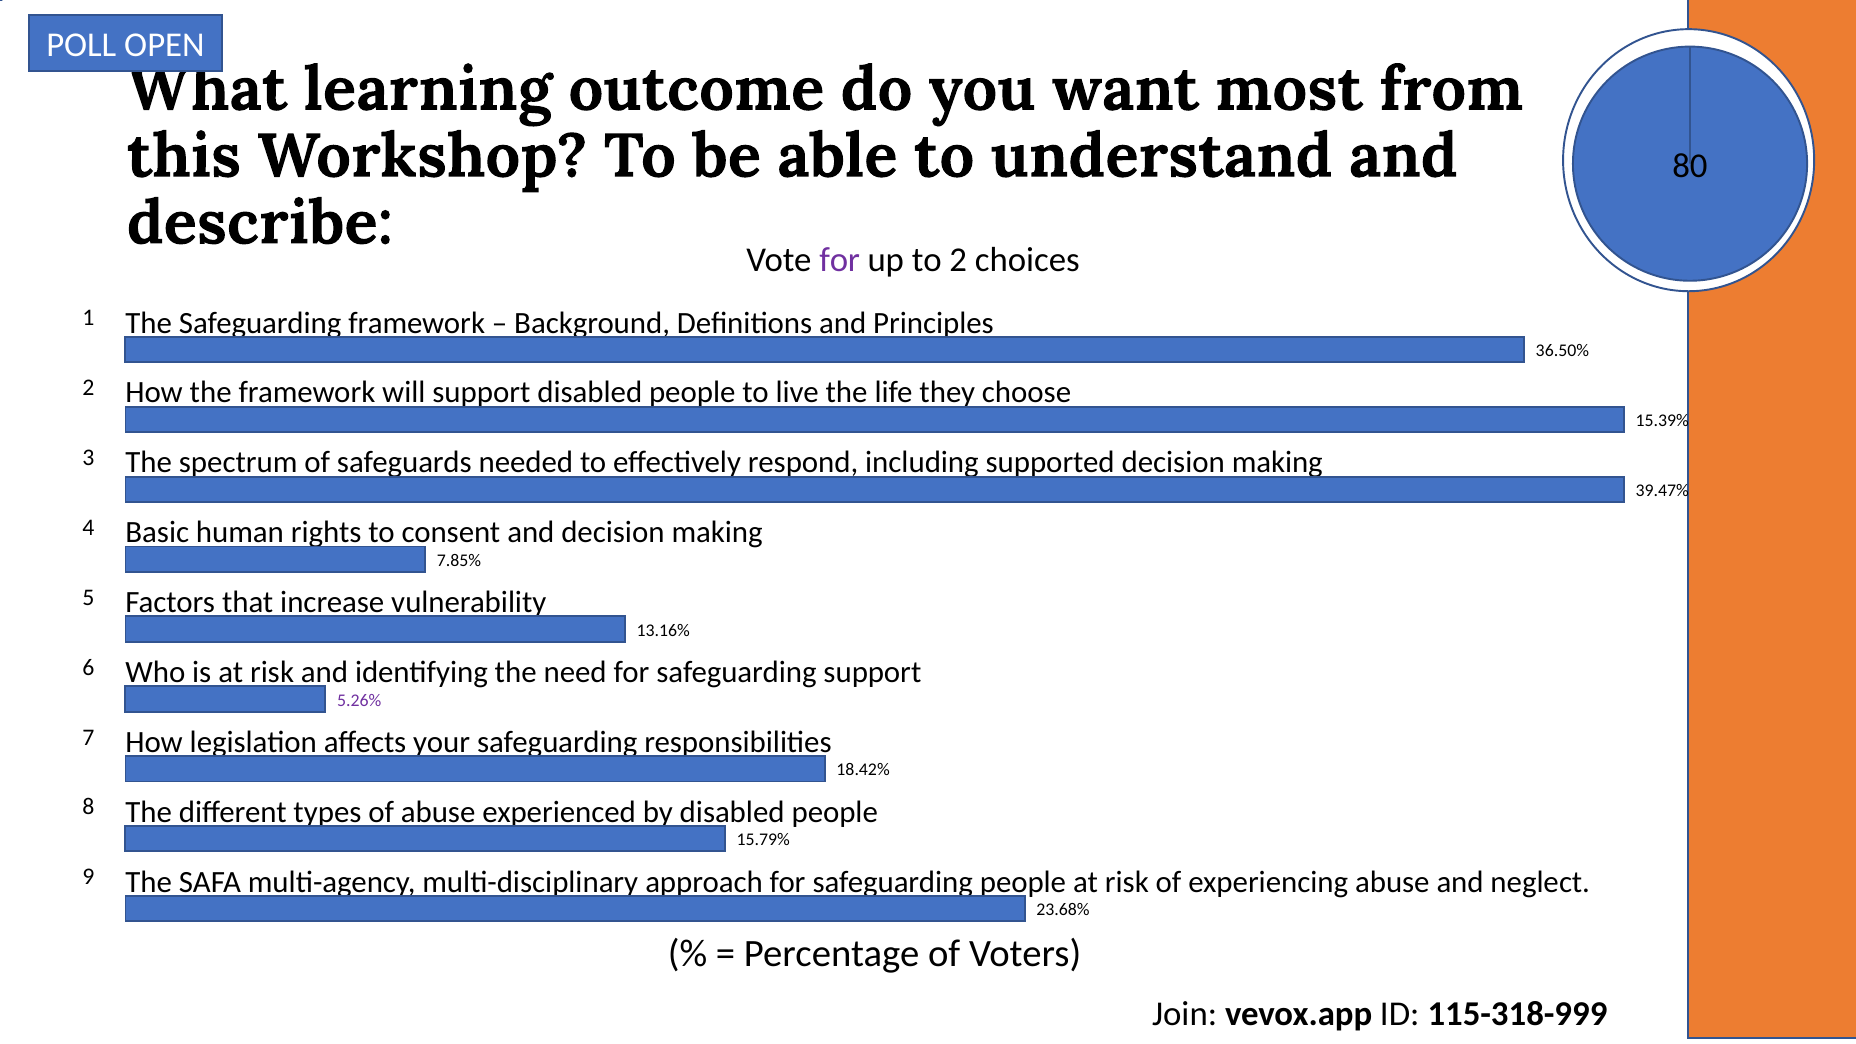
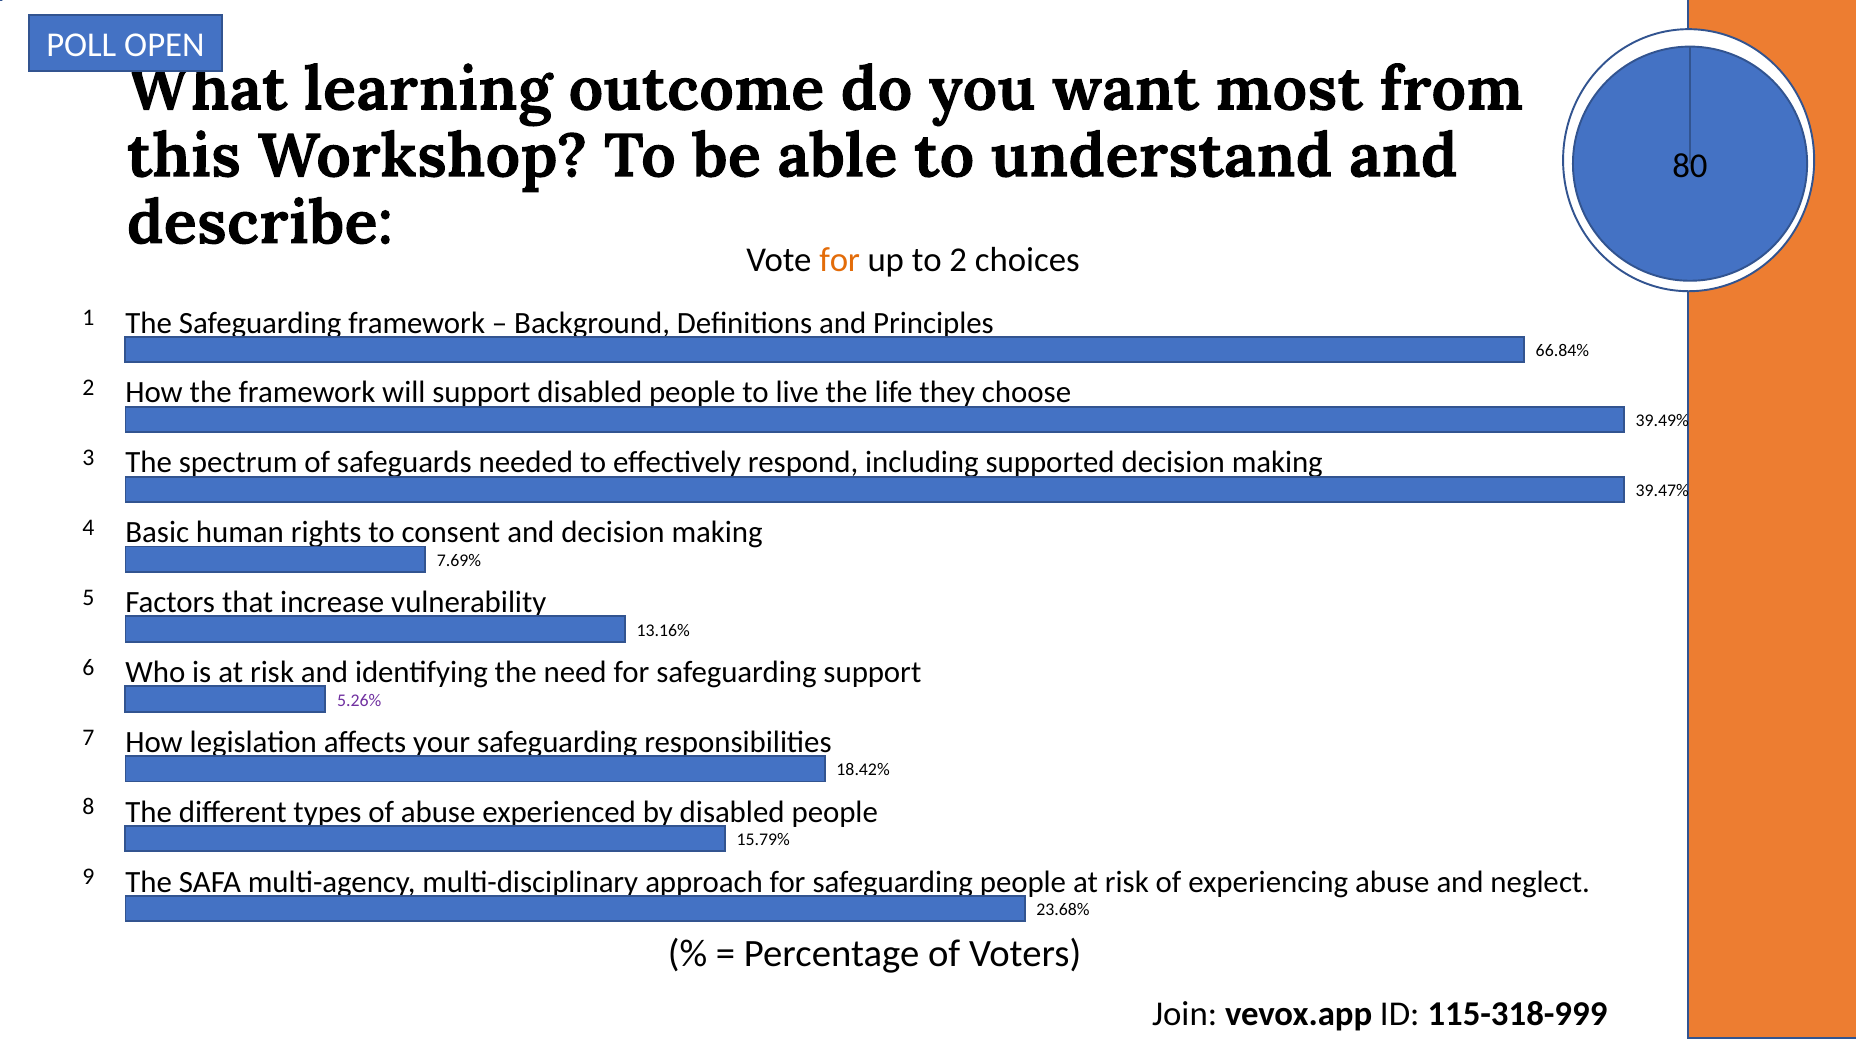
for colour: purple -> orange (840, 260)
36.50%: 36.50% -> 66.84% (1562, 351)
15.39%: 15.39% -> 39.49% (1662, 421)
7.85%: 7.85% -> 7.69% (459, 560)
